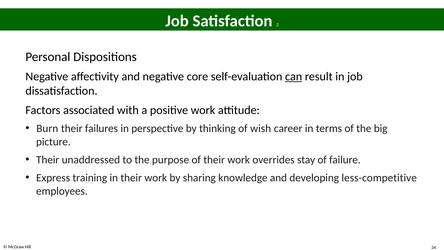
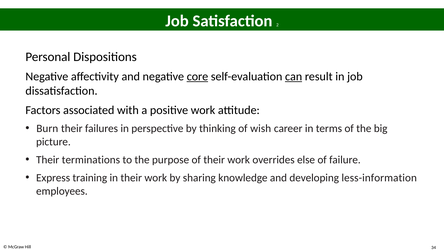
core underline: none -> present (197, 76)
unaddressed: unaddressed -> terminations (91, 160)
stay: stay -> else (306, 160)
less-competitive: less-competitive -> less-information (379, 178)
